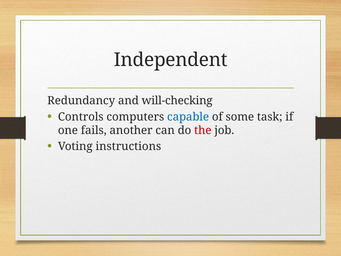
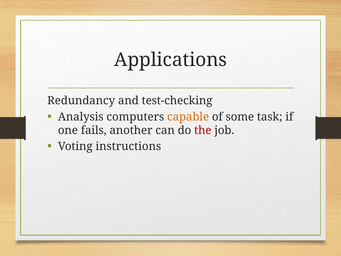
Independent: Independent -> Applications (171, 60)
will-checking: will-checking -> test-checking (177, 101)
Controls: Controls -> Analysis (81, 117)
capable colour: blue -> orange (188, 117)
